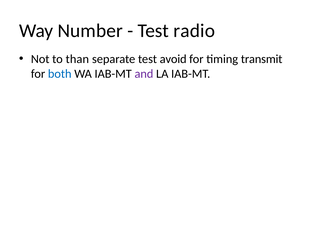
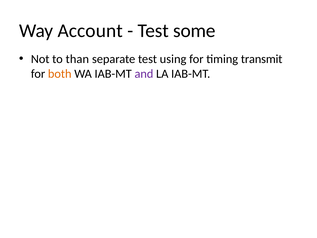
Number: Number -> Account (90, 31)
radio: radio -> some (194, 31)
avoid: avoid -> using (173, 59)
both colour: blue -> orange (60, 74)
